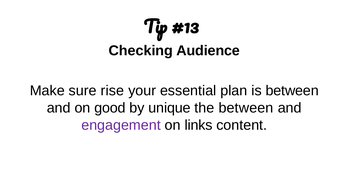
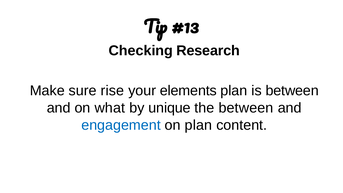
Audience: Audience -> Research (208, 51)
essential: essential -> elements (188, 91)
good: good -> what (110, 108)
engagement colour: purple -> blue (121, 125)
on links: links -> plan (198, 125)
